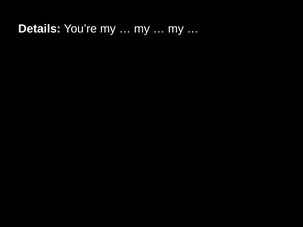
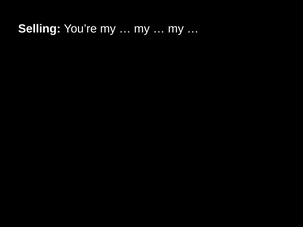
Details: Details -> Selling (39, 29)
